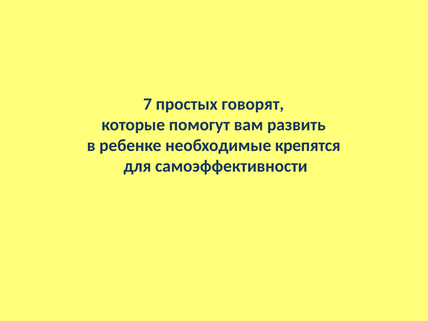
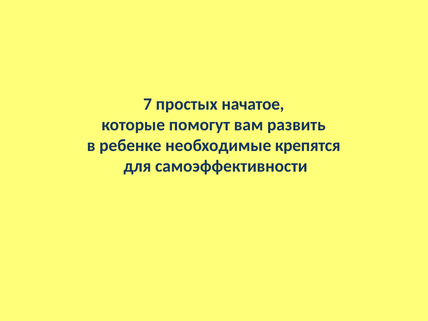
говорят: говорят -> начатое (253, 104)
